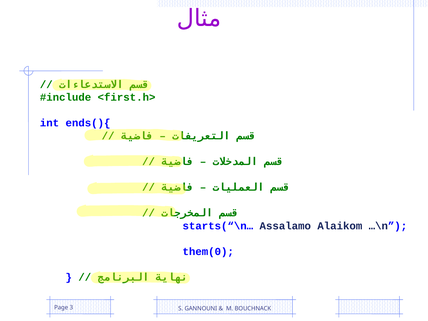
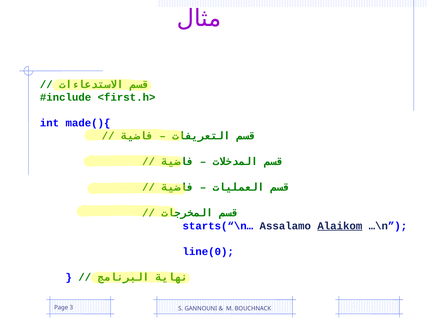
ends(){: ends(){ -> made(){ (88, 123)
Alaikom underline: none -> present (340, 226)
them(0: them(0 -> line(0 (208, 252)
